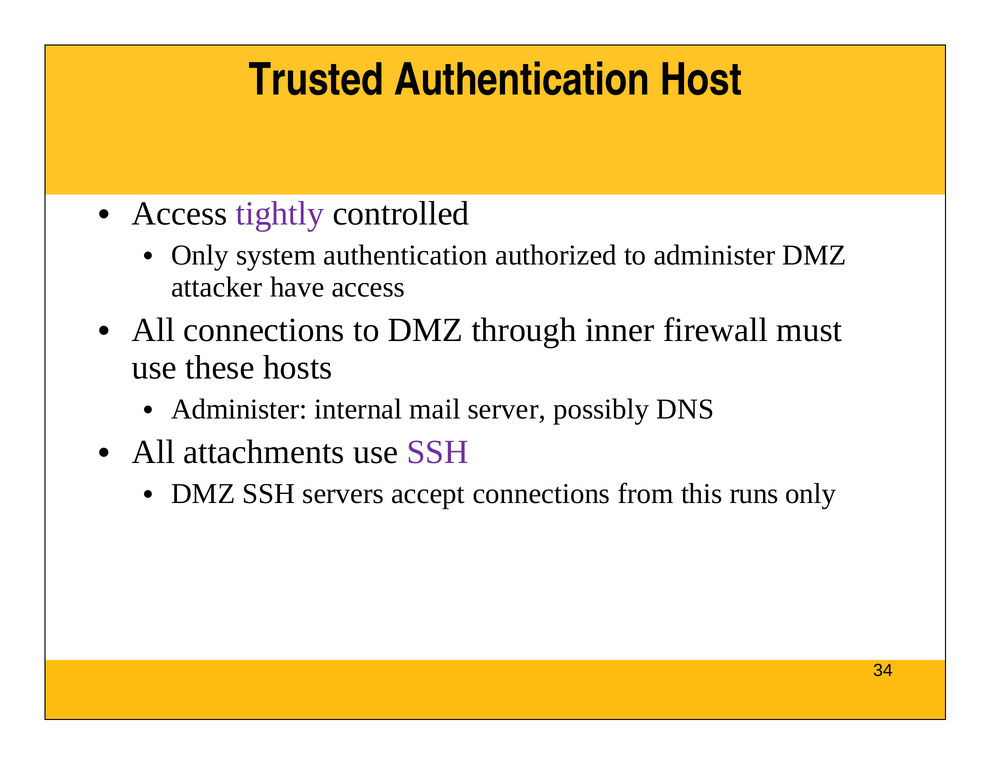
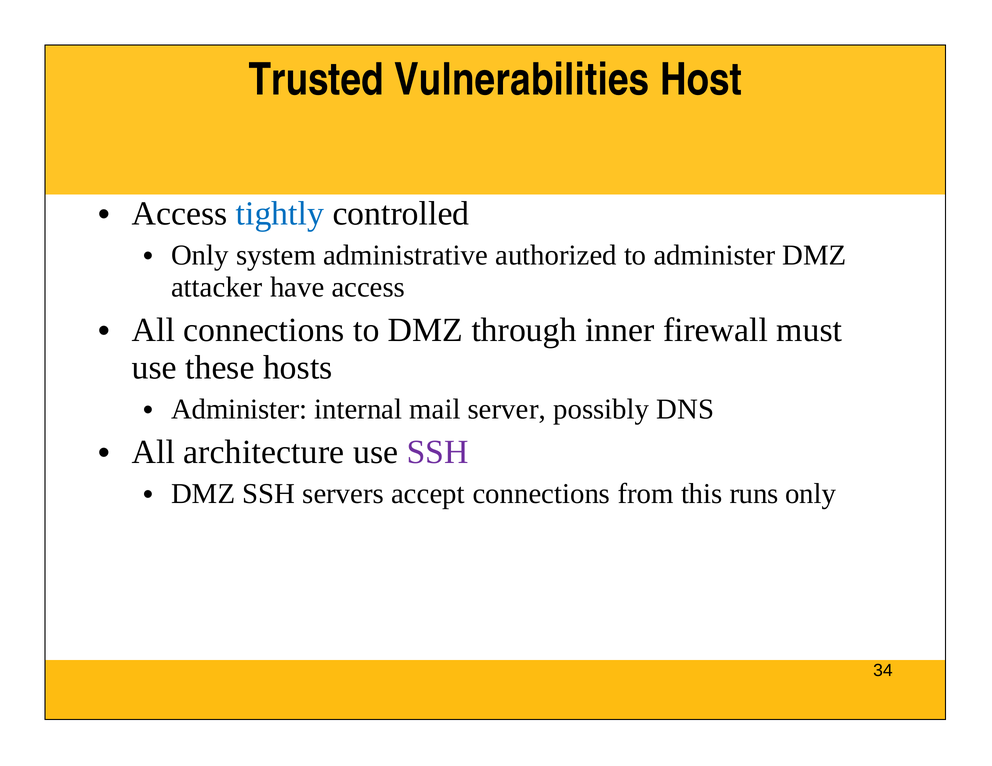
Trusted Authentication: Authentication -> Vulnerabilities (522, 80)
tightly colour: purple -> blue (280, 214)
system authentication: authentication -> administrative (406, 256)
attachments: attachments -> architecture (264, 453)
